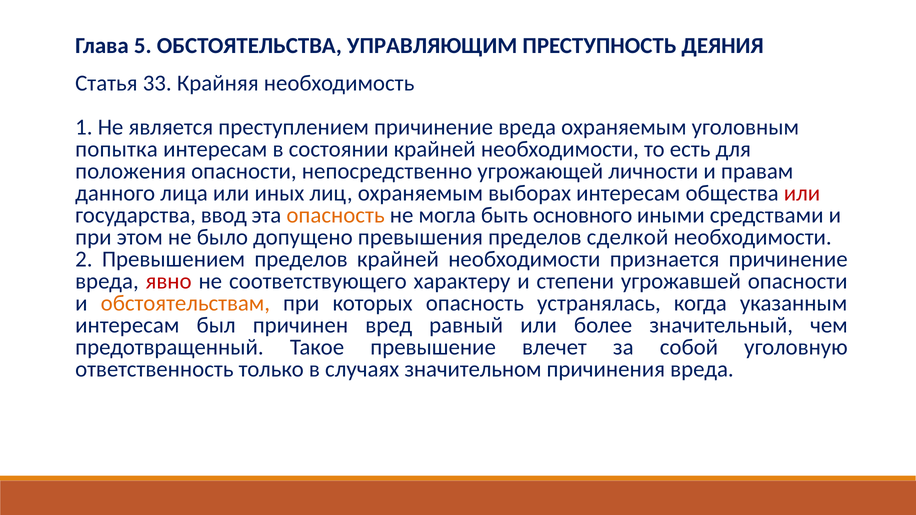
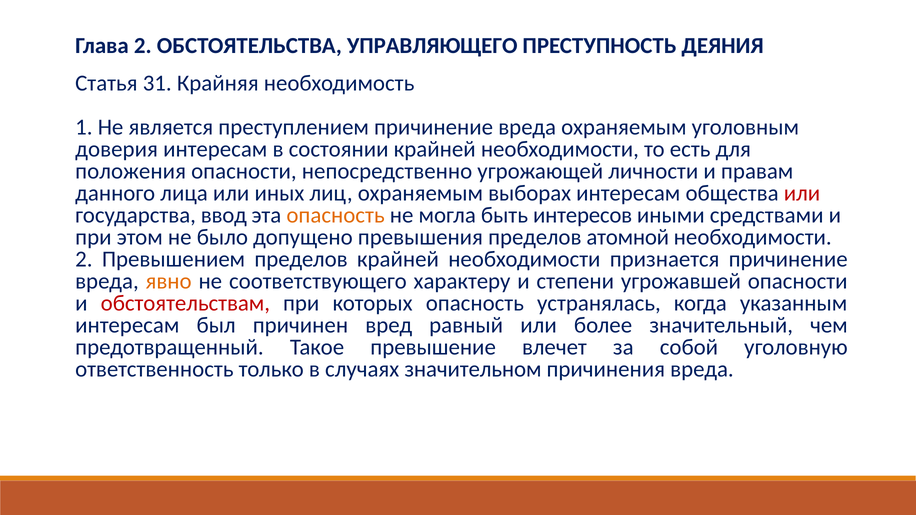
Глава 5: 5 -> 2 (143, 46)
УПРАВЛЯЮЩИМ: УПРАВЛЯЮЩИМ -> УПРАВЛЯЮЩЕГО (432, 46)
33: 33 -> 31 (157, 83)
попытка: попытка -> доверия (117, 149)
основного: основного -> интересов (583, 215)
сделкой: сделкой -> атомной (628, 237)
явно colour: red -> orange (169, 281)
обстоятельствам colour: orange -> red (185, 303)
